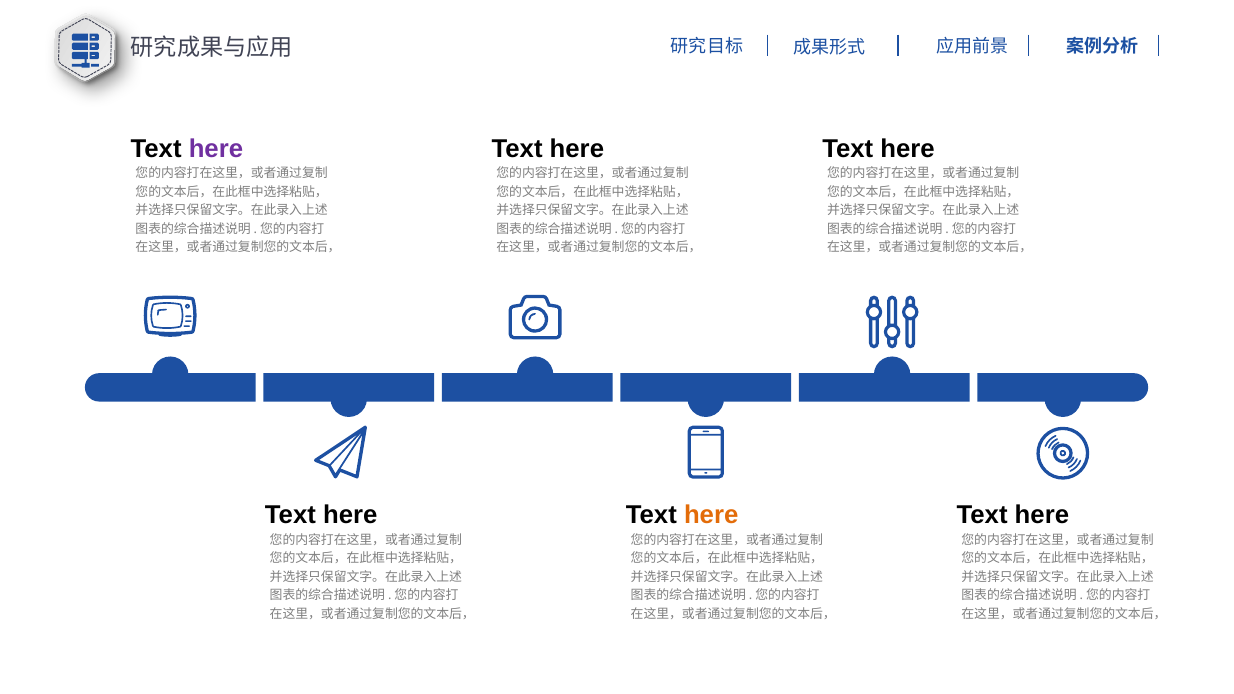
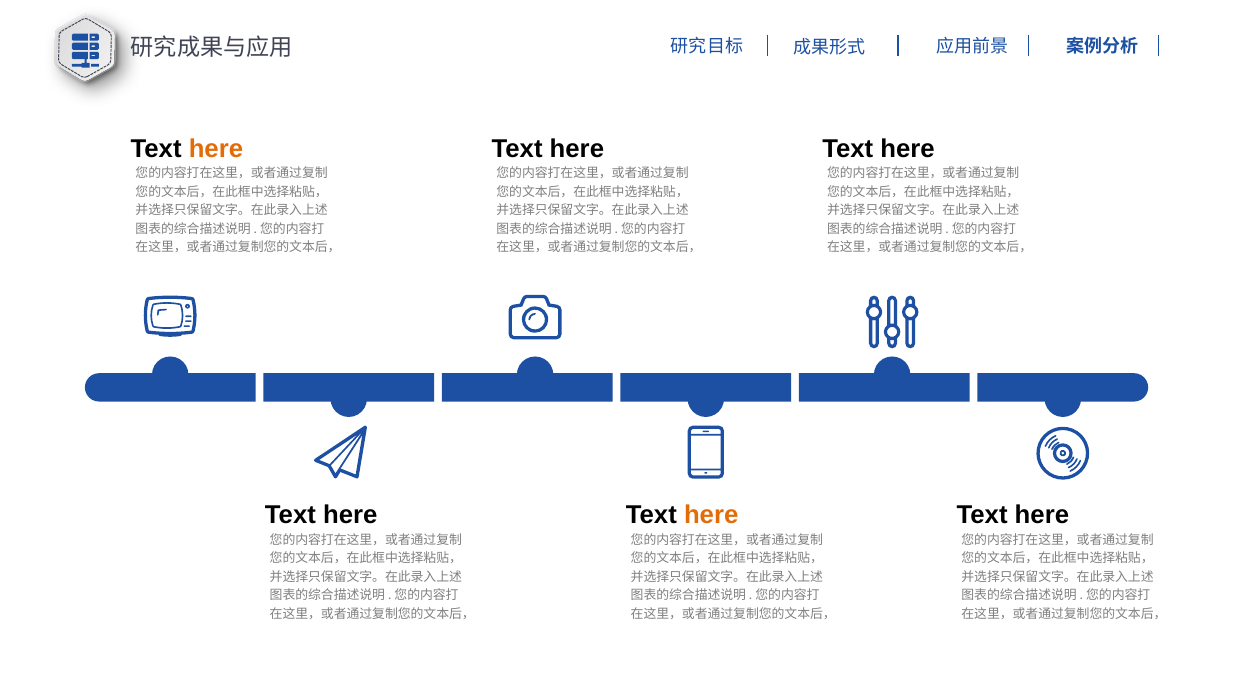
here colour: purple -> orange (216, 149)
